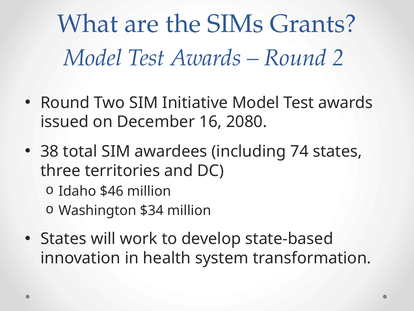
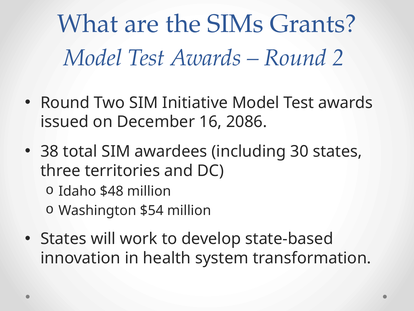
2080: 2080 -> 2086 (247, 122)
74: 74 -> 30 (299, 151)
$46: $46 -> $48 (112, 191)
$34: $34 -> $54 (152, 210)
